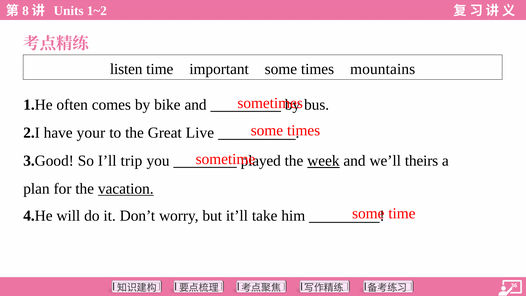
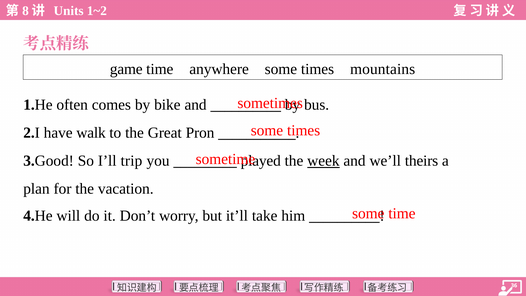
listen: listen -> game (126, 69)
important: important -> anywhere (219, 69)
your: your -> walk (91, 133)
Live: Live -> Pron (200, 133)
vacation underline: present -> none (126, 189)
